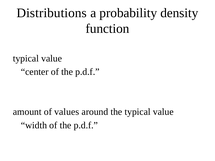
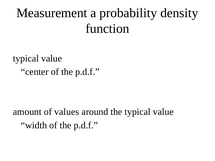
Distributions: Distributions -> Measurement (52, 13)
